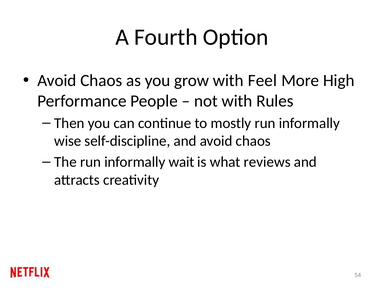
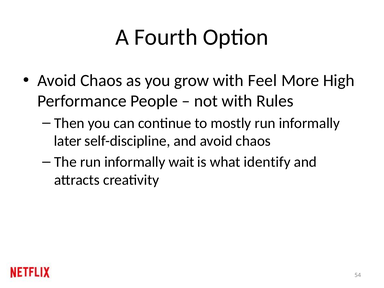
wise: wise -> later (68, 141)
reviews: reviews -> identify (267, 162)
